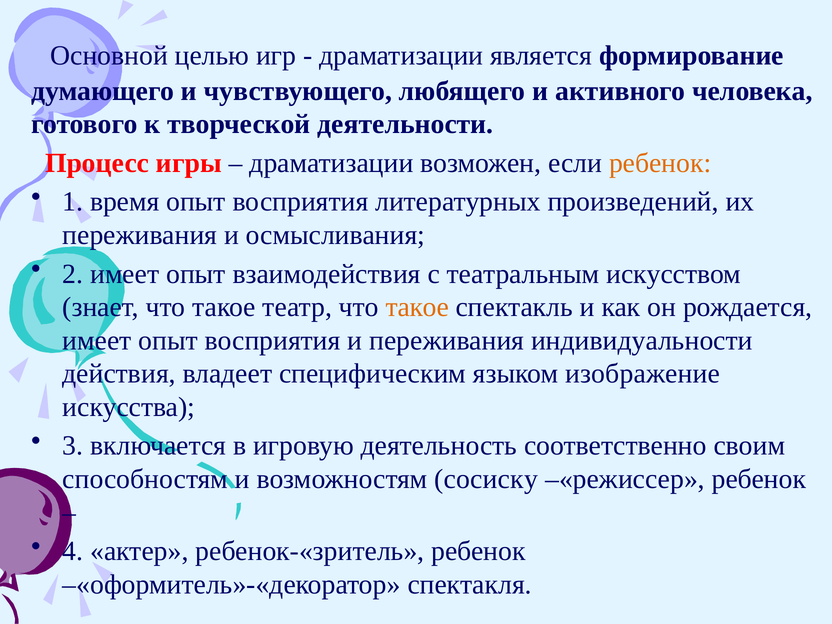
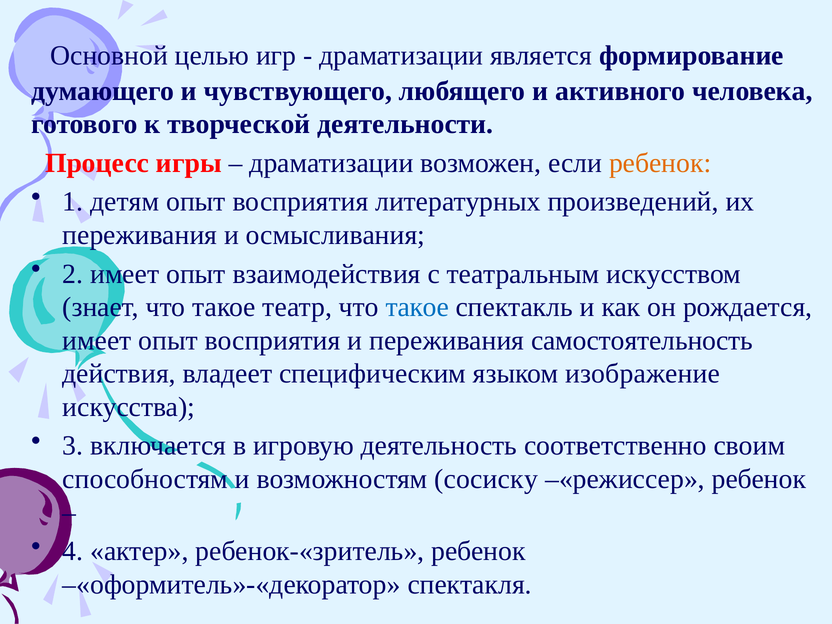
время: время -> детям (125, 202)
такое colour: orange -> blue (417, 307)
индивидуальности: индивидуальности -> самостоятельность (642, 340)
